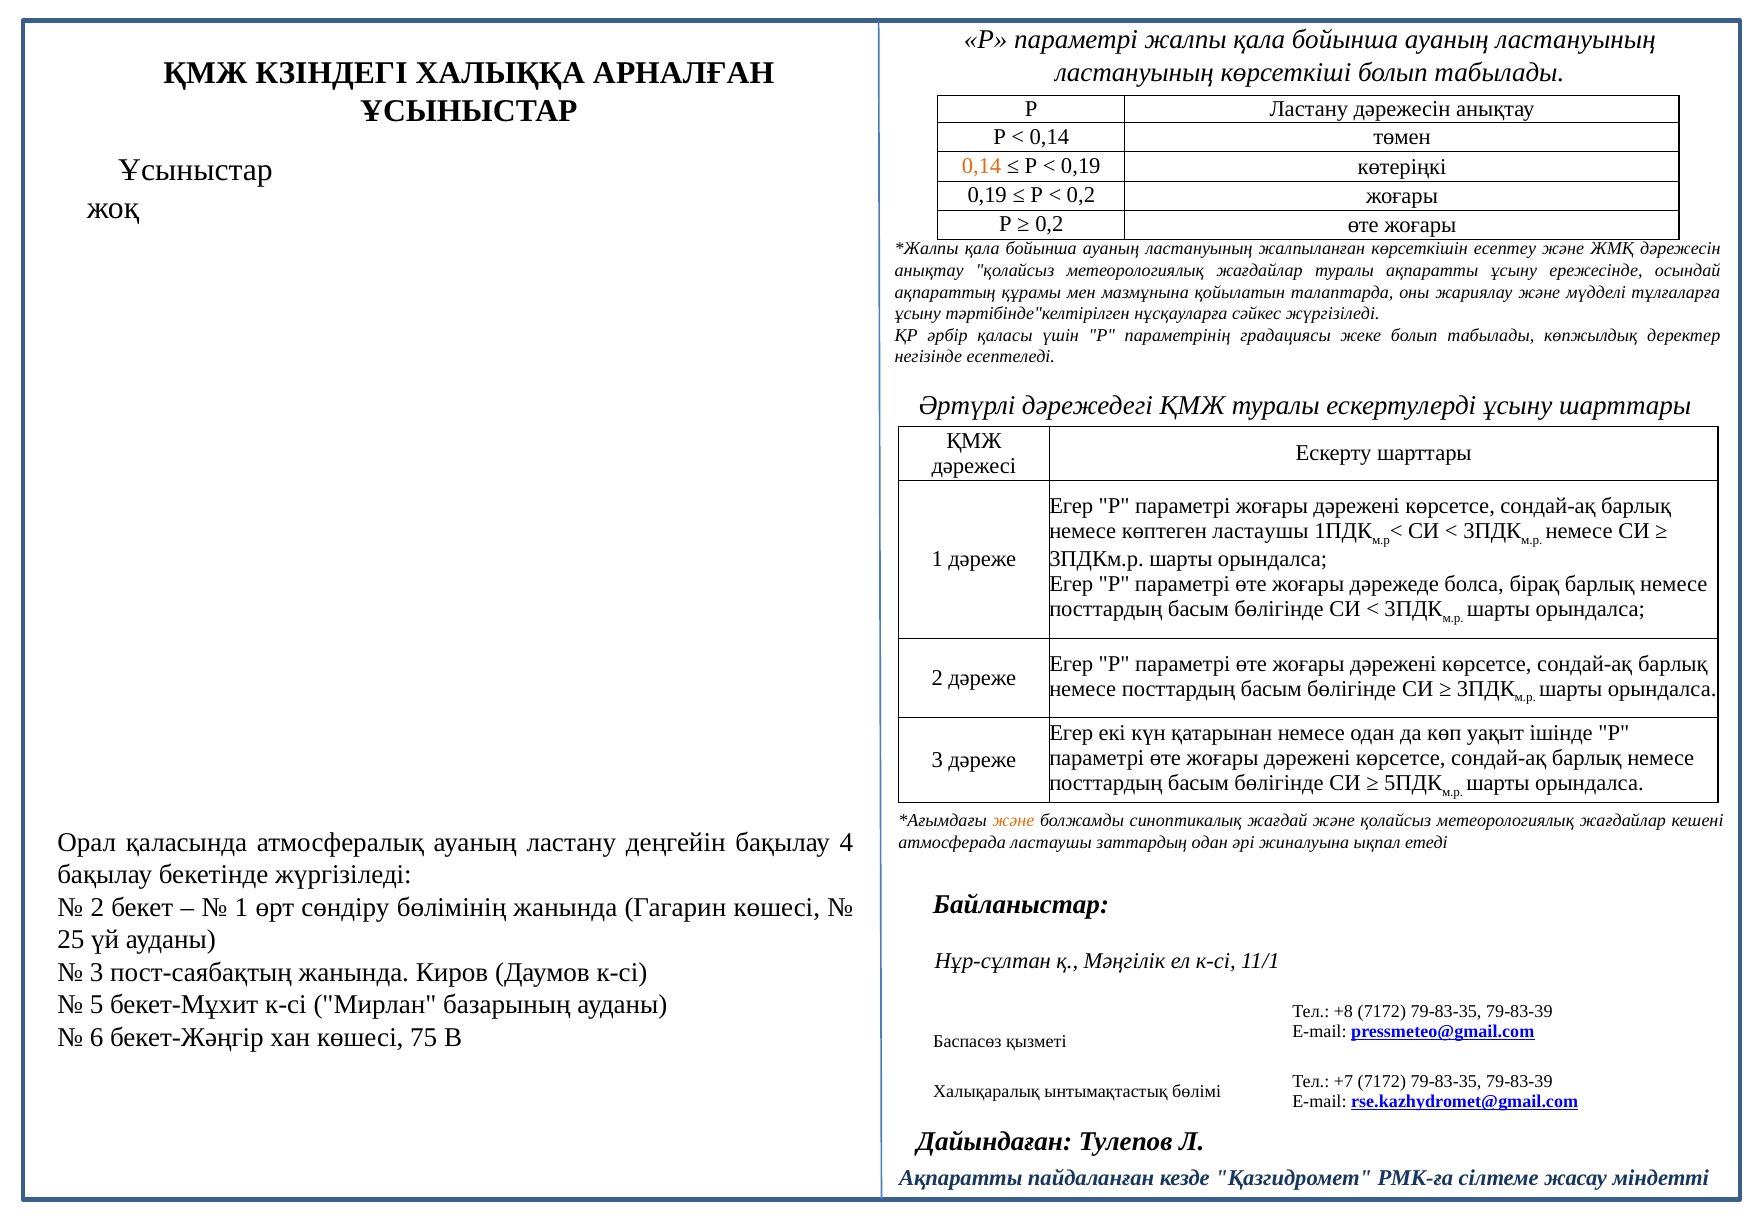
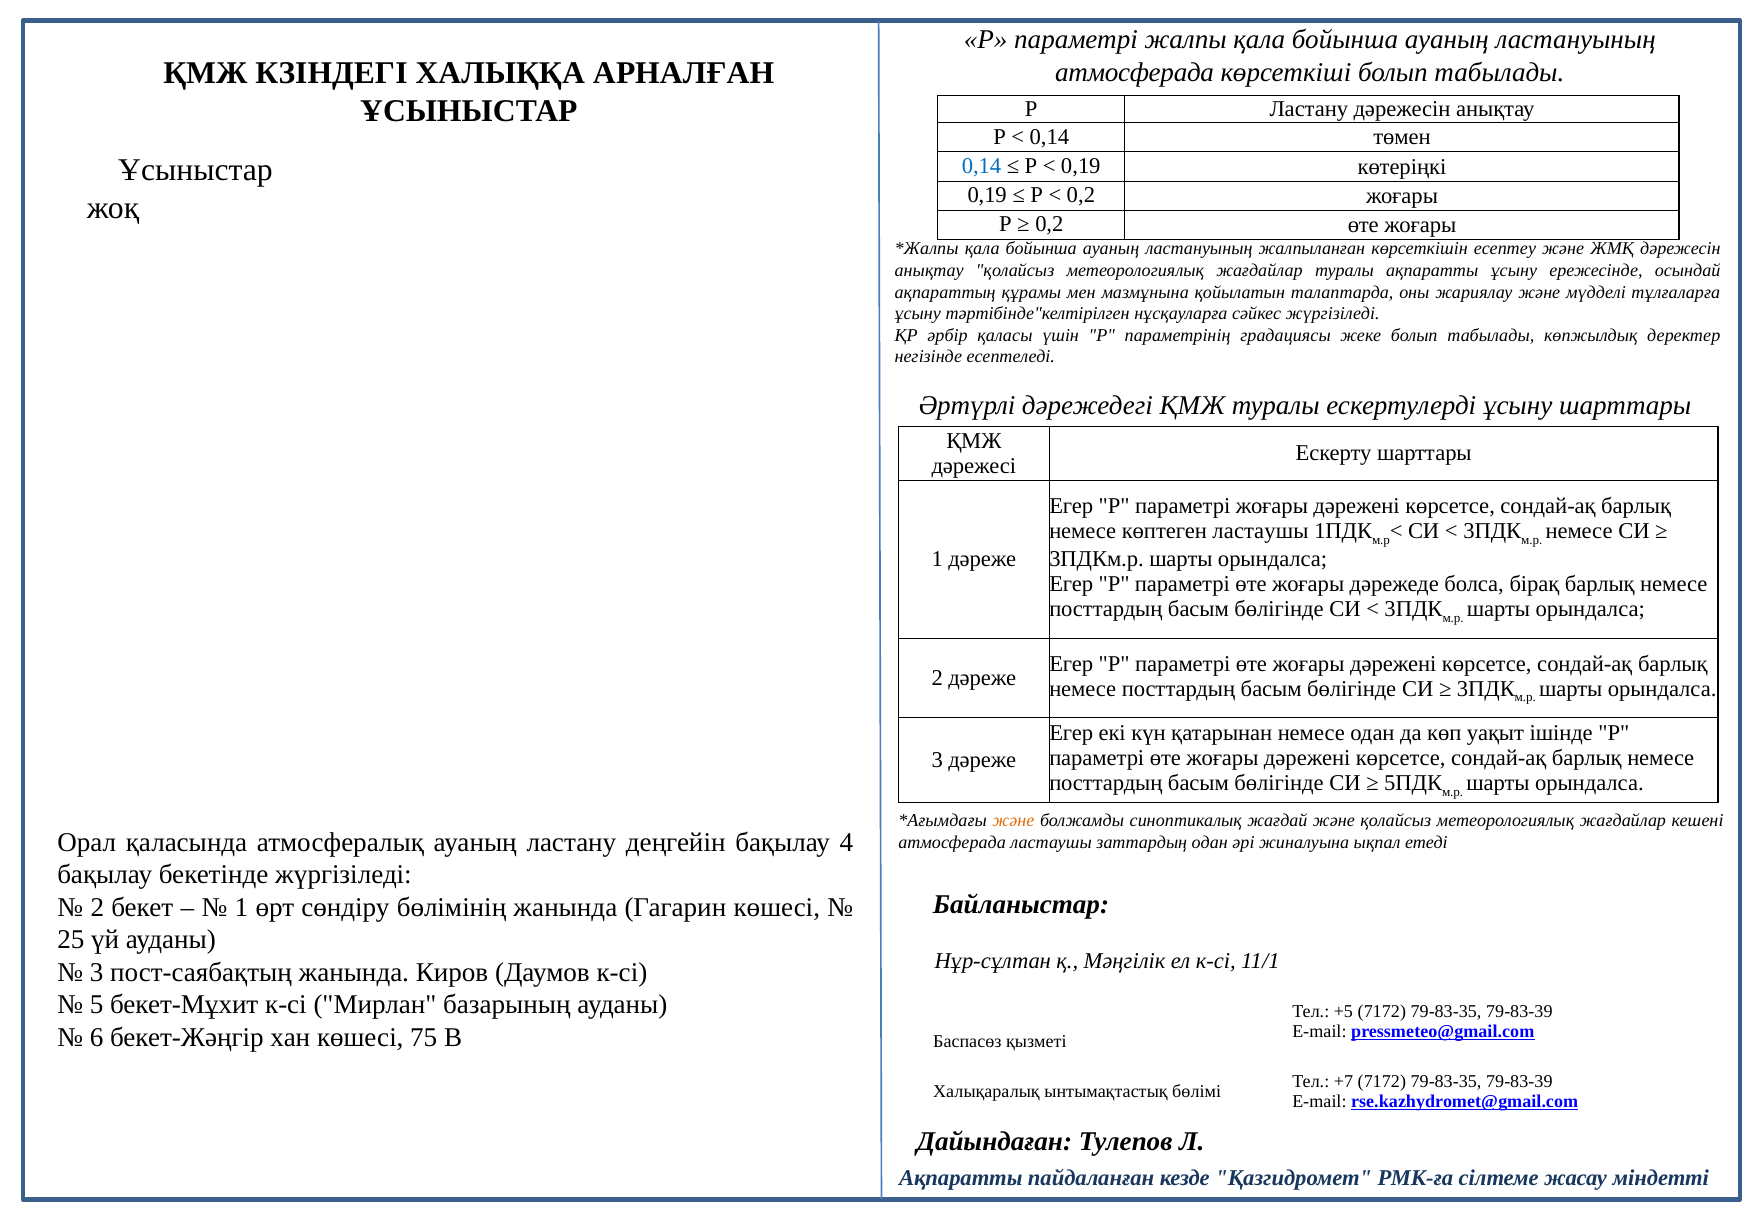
ластануының: ластануының -> атмосферада (1135, 72)
0,14 colour: orange -> blue (981, 166)
+8: +8 -> +5 (1343, 1012)
